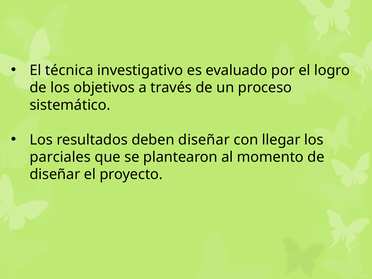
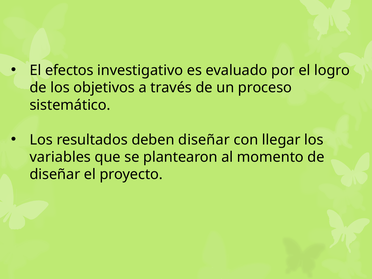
técnica: técnica -> efectos (69, 70)
parciales: parciales -> variables (60, 157)
